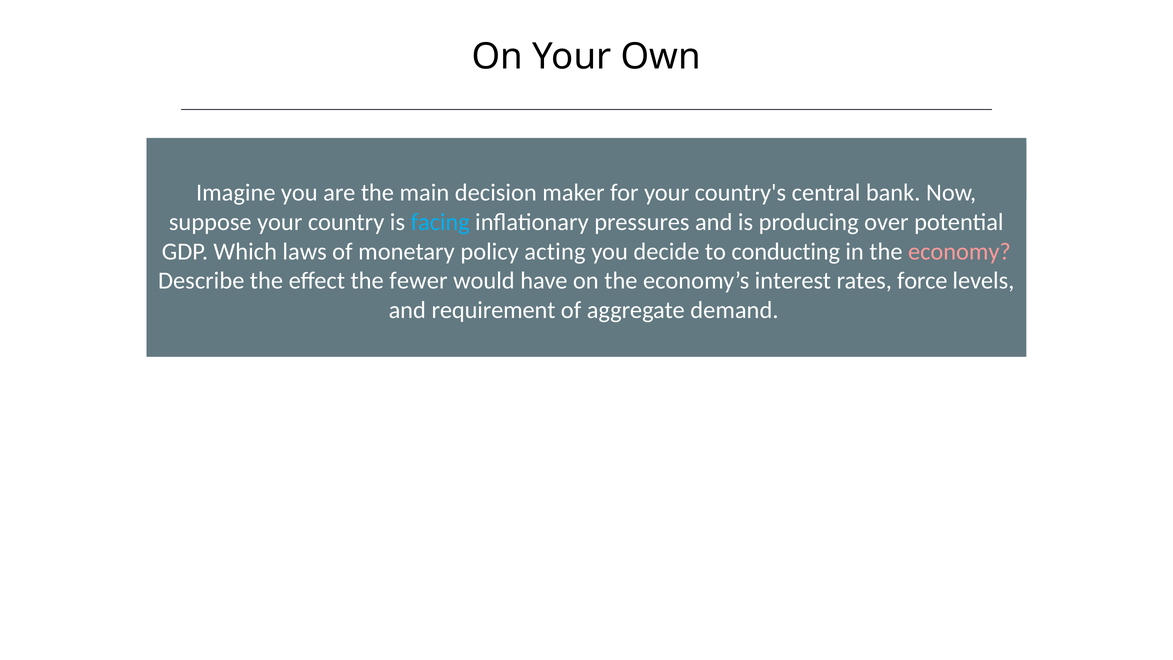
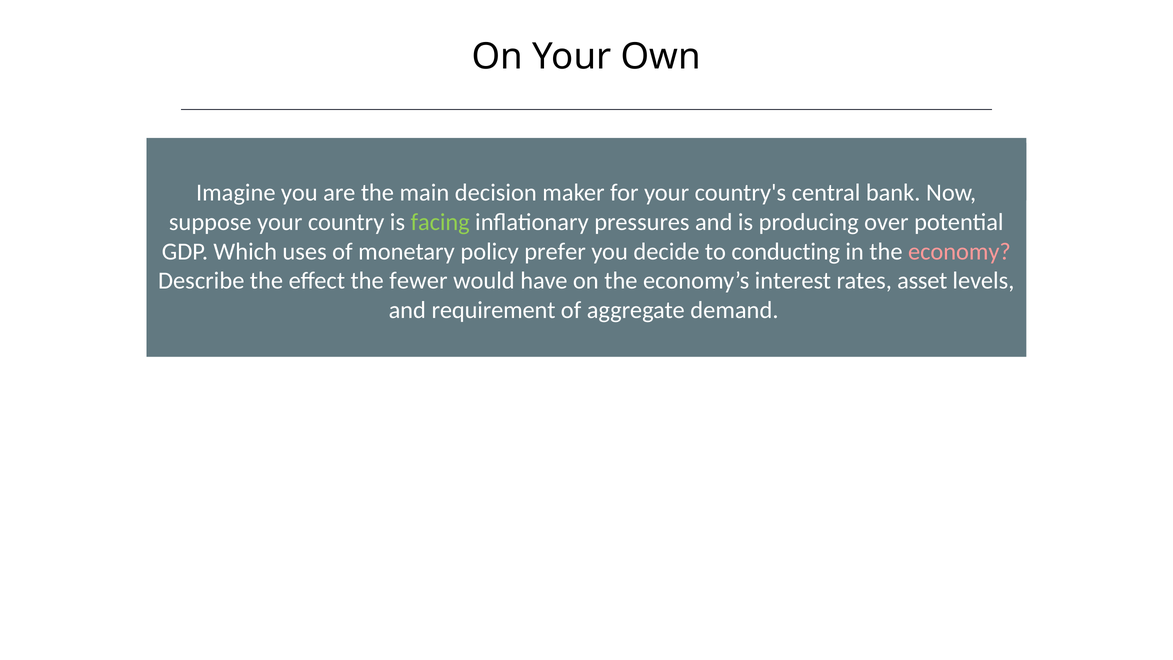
facing colour: light blue -> light green (440, 222)
laws: laws -> uses (305, 251)
acting: acting -> prefer (555, 251)
force: force -> asset (922, 281)
